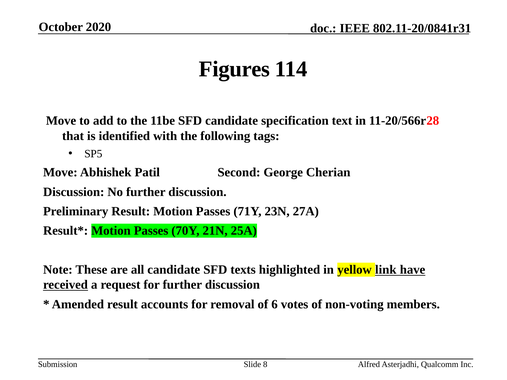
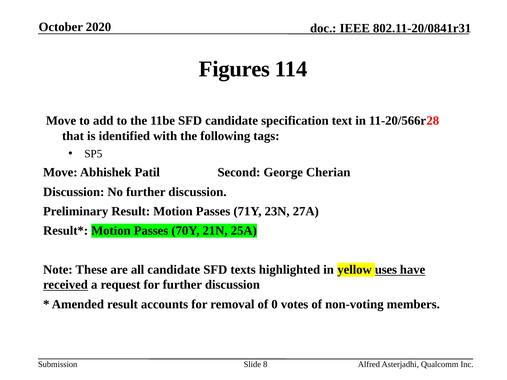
link: link -> uses (386, 270)
6: 6 -> 0 (275, 304)
